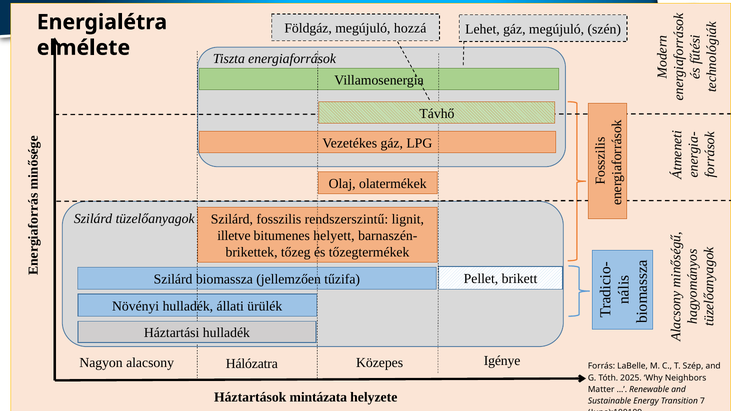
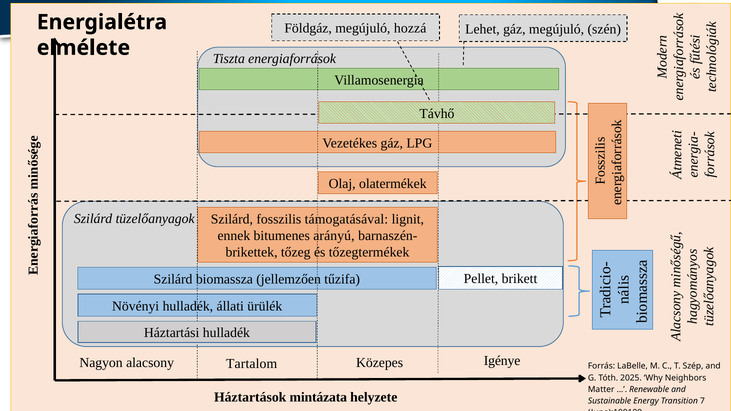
rendszerszintű: rendszerszintű -> támogatásával (346, 219)
illetve: illetve -> ennek (234, 236)
helyett: helyett -> arányú (334, 236)
Hálózatra: Hálózatra -> Tartalom (252, 364)
